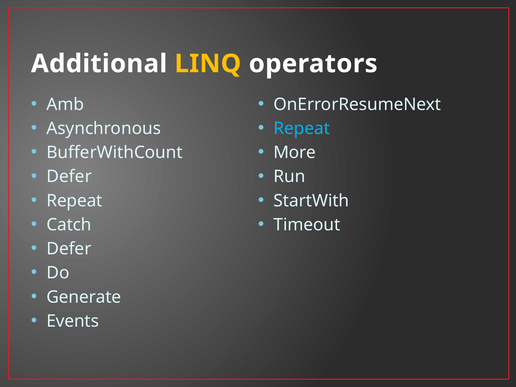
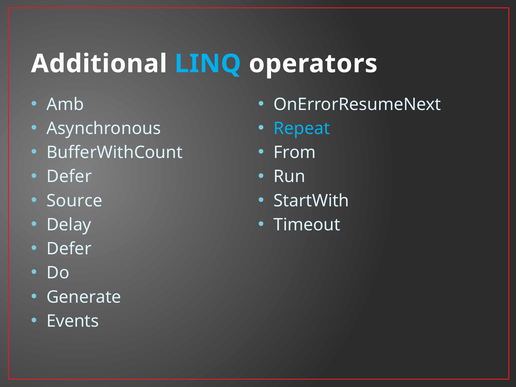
LINQ colour: yellow -> light blue (208, 64)
More: More -> From (295, 153)
Repeat: Repeat -> Source (74, 201)
Catch: Catch -> Delay (69, 225)
